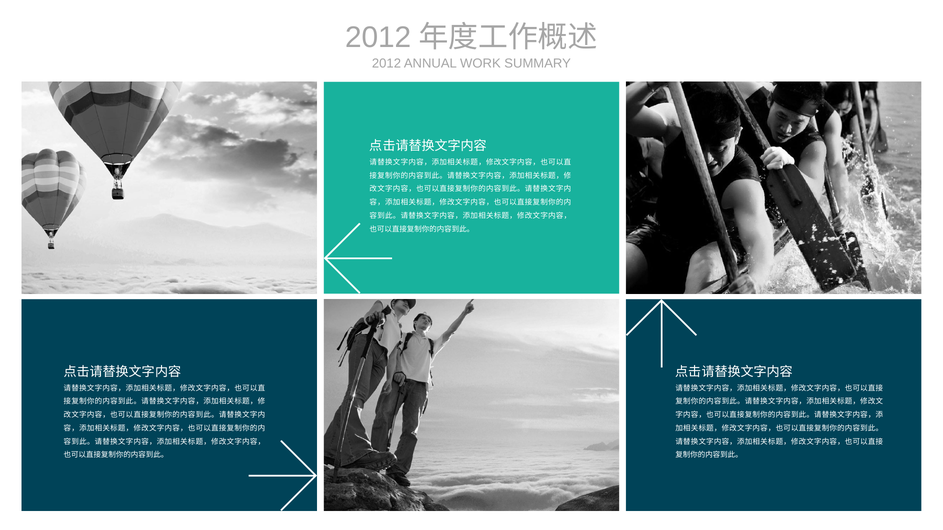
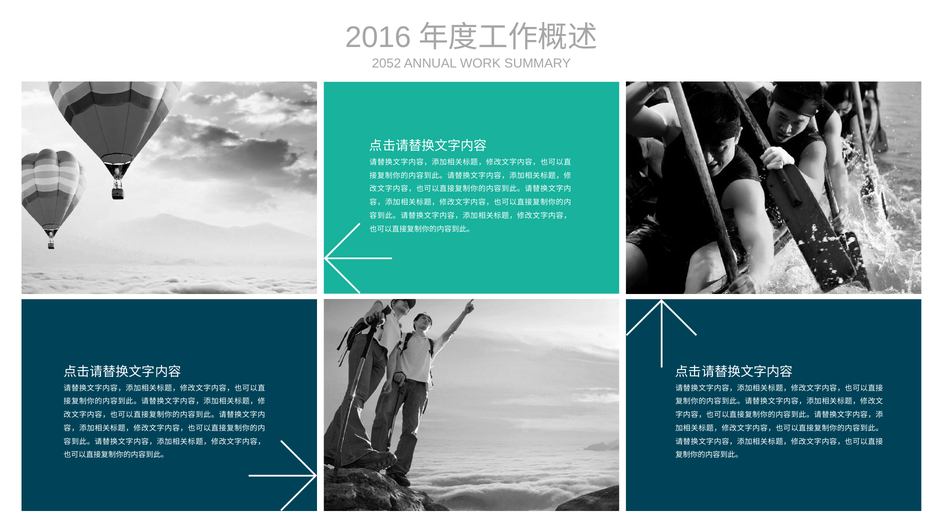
2012: 2012 -> 2016 (378, 37)
2012: 2012 -> 2052 (386, 63)
